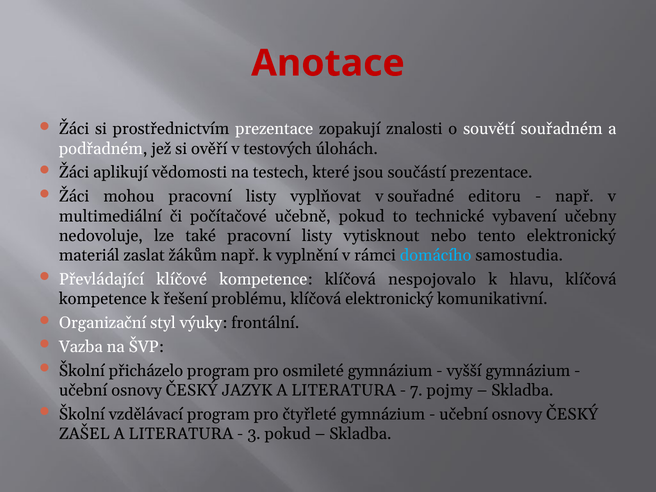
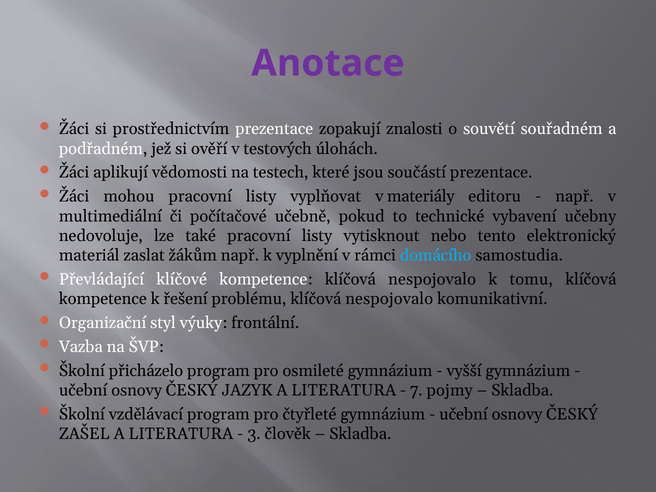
Anotace colour: red -> purple (328, 63)
souřadné: souřadné -> materiály (421, 196)
hlavu: hlavu -> tomu (531, 279)
problému klíčová elektronický: elektronický -> nespojovalo (389, 299)
3 pokud: pokud -> člověk (288, 434)
